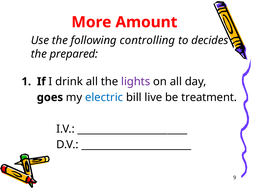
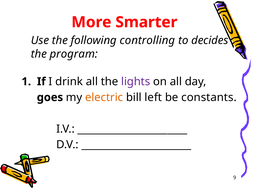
Amount: Amount -> Smarter (146, 22)
prepared: prepared -> program (74, 54)
electric colour: blue -> orange (104, 97)
live: live -> left (153, 97)
treatment: treatment -> constants (209, 97)
